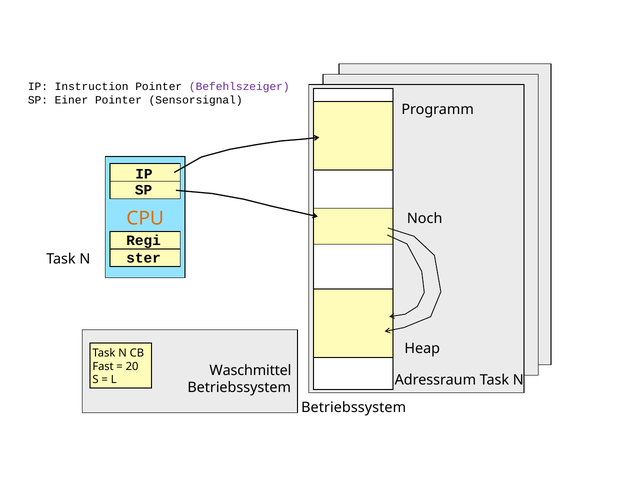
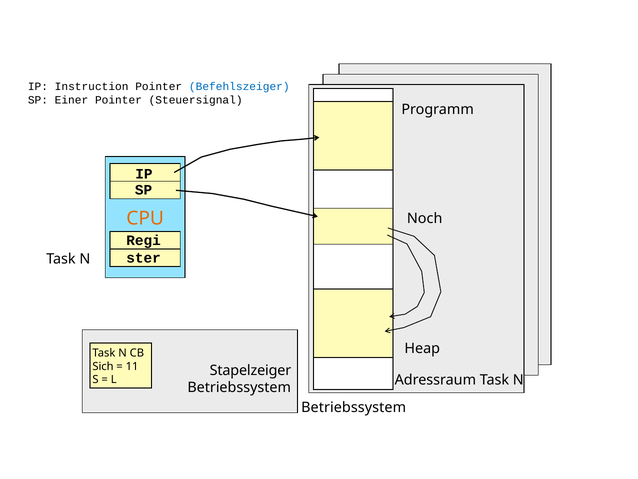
Befehlszeiger colour: purple -> blue (239, 87)
Sensorsignal: Sensorsignal -> Steuersignal (196, 100)
Fast: Fast -> Sich (103, 366)
20: 20 -> 11 (132, 366)
Waschmittel: Waschmittel -> Stapelzeiger (250, 370)
